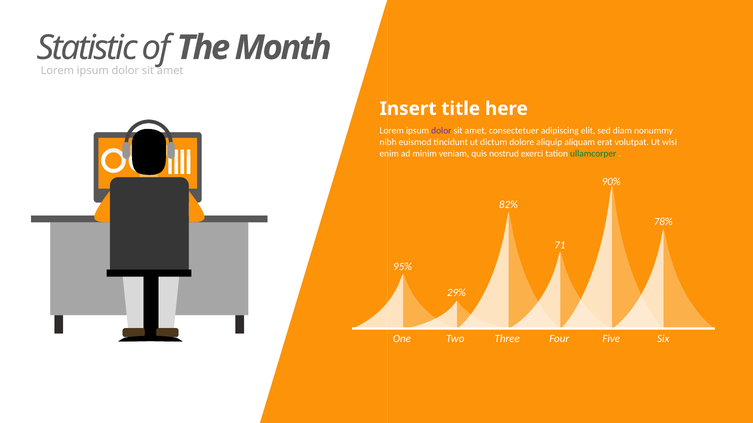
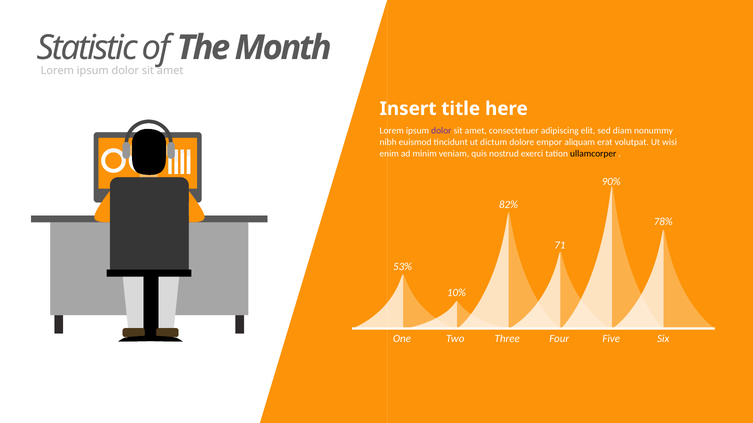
aliquip: aliquip -> empor (549, 142)
ullamcorper colour: green -> black (593, 154)
95%: 95% -> 53% (403, 267)
29%: 29% -> 10% (456, 293)
